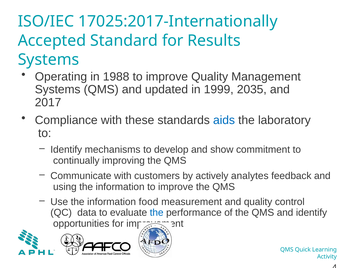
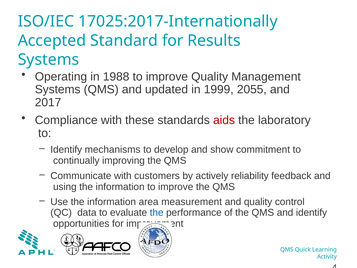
2035: 2035 -> 2055 (252, 89)
aids colour: blue -> red (224, 120)
analytes: analytes -> reliability (250, 176)
food: food -> area (149, 202)
